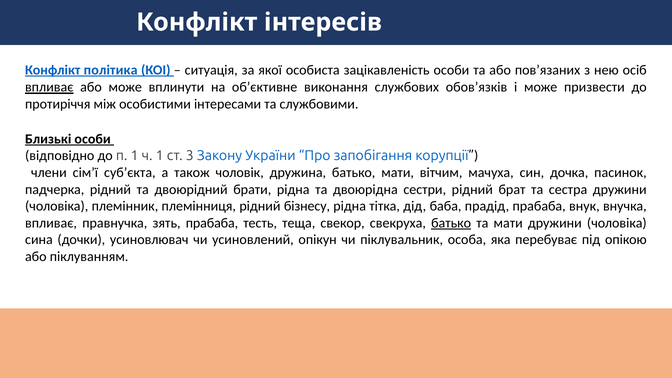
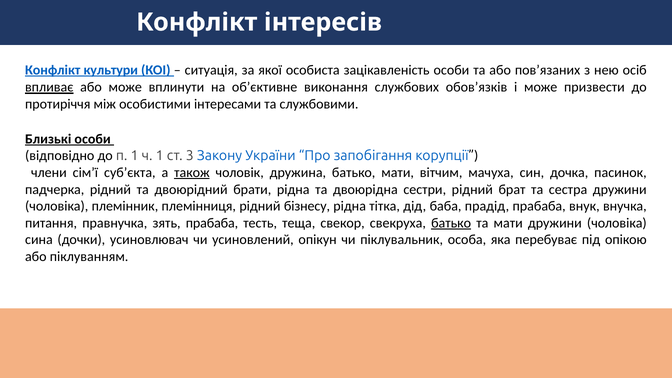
політика: політика -> культури (111, 70)
також underline: none -> present (192, 173)
впливає: впливає -> питання (51, 223)
